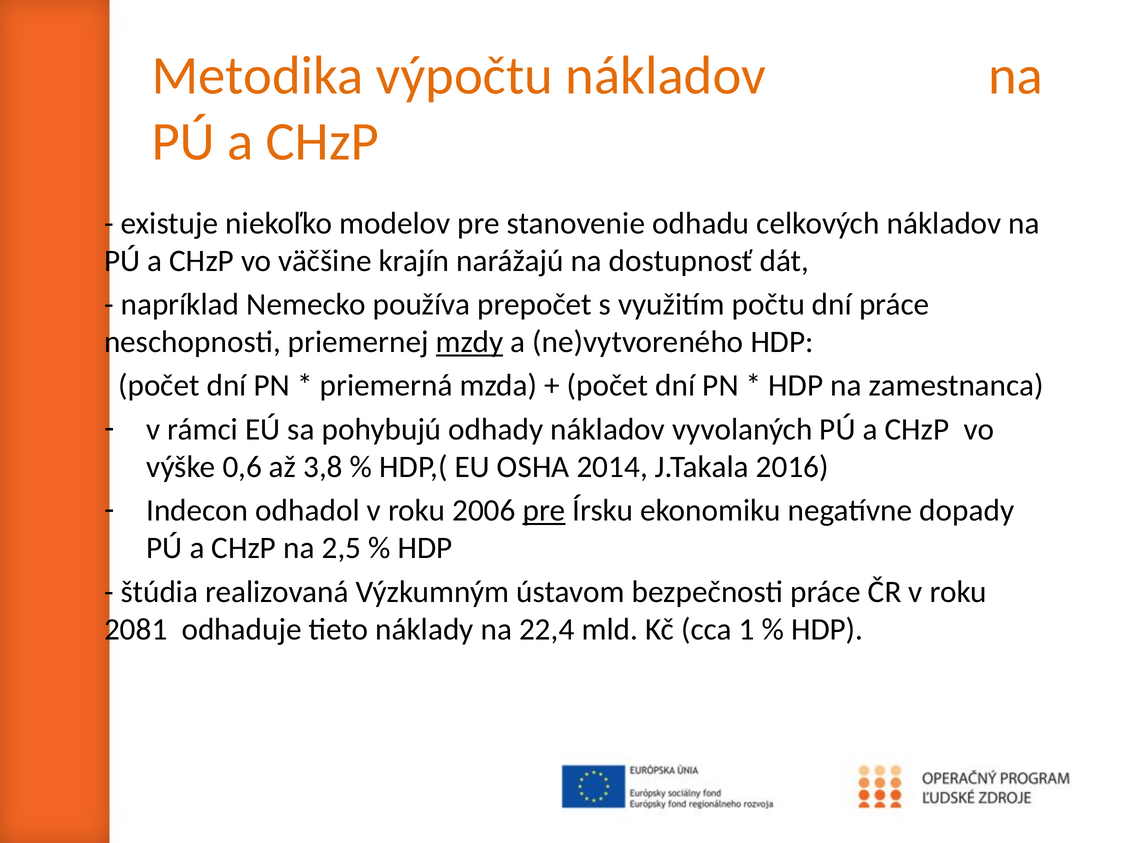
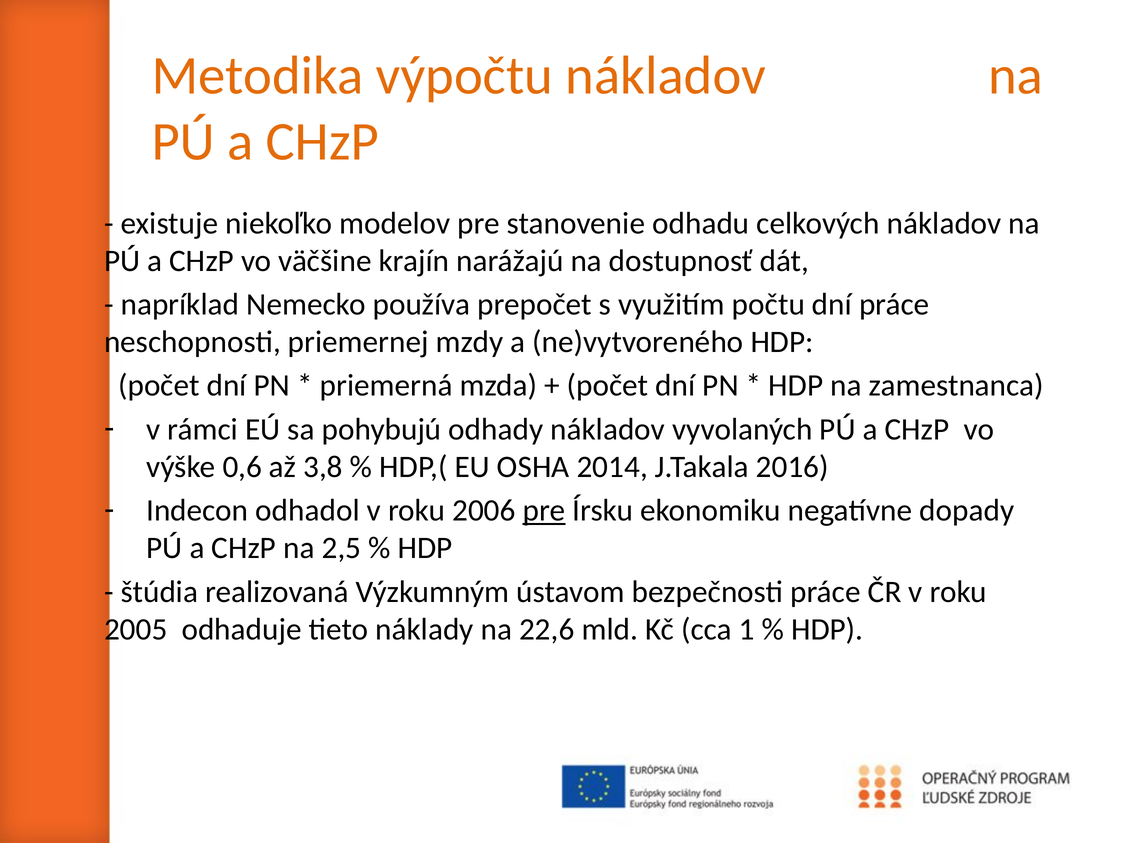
mzdy underline: present -> none (470, 342)
2081: 2081 -> 2005 (136, 629)
22,4: 22,4 -> 22,6 (547, 629)
